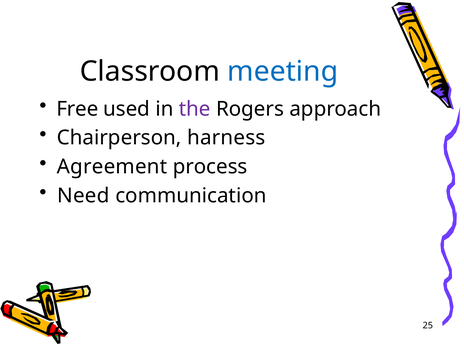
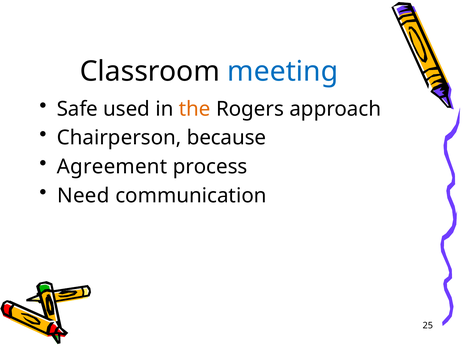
Free: Free -> Safe (77, 109)
the colour: purple -> orange (195, 109)
harness: harness -> because (226, 138)
